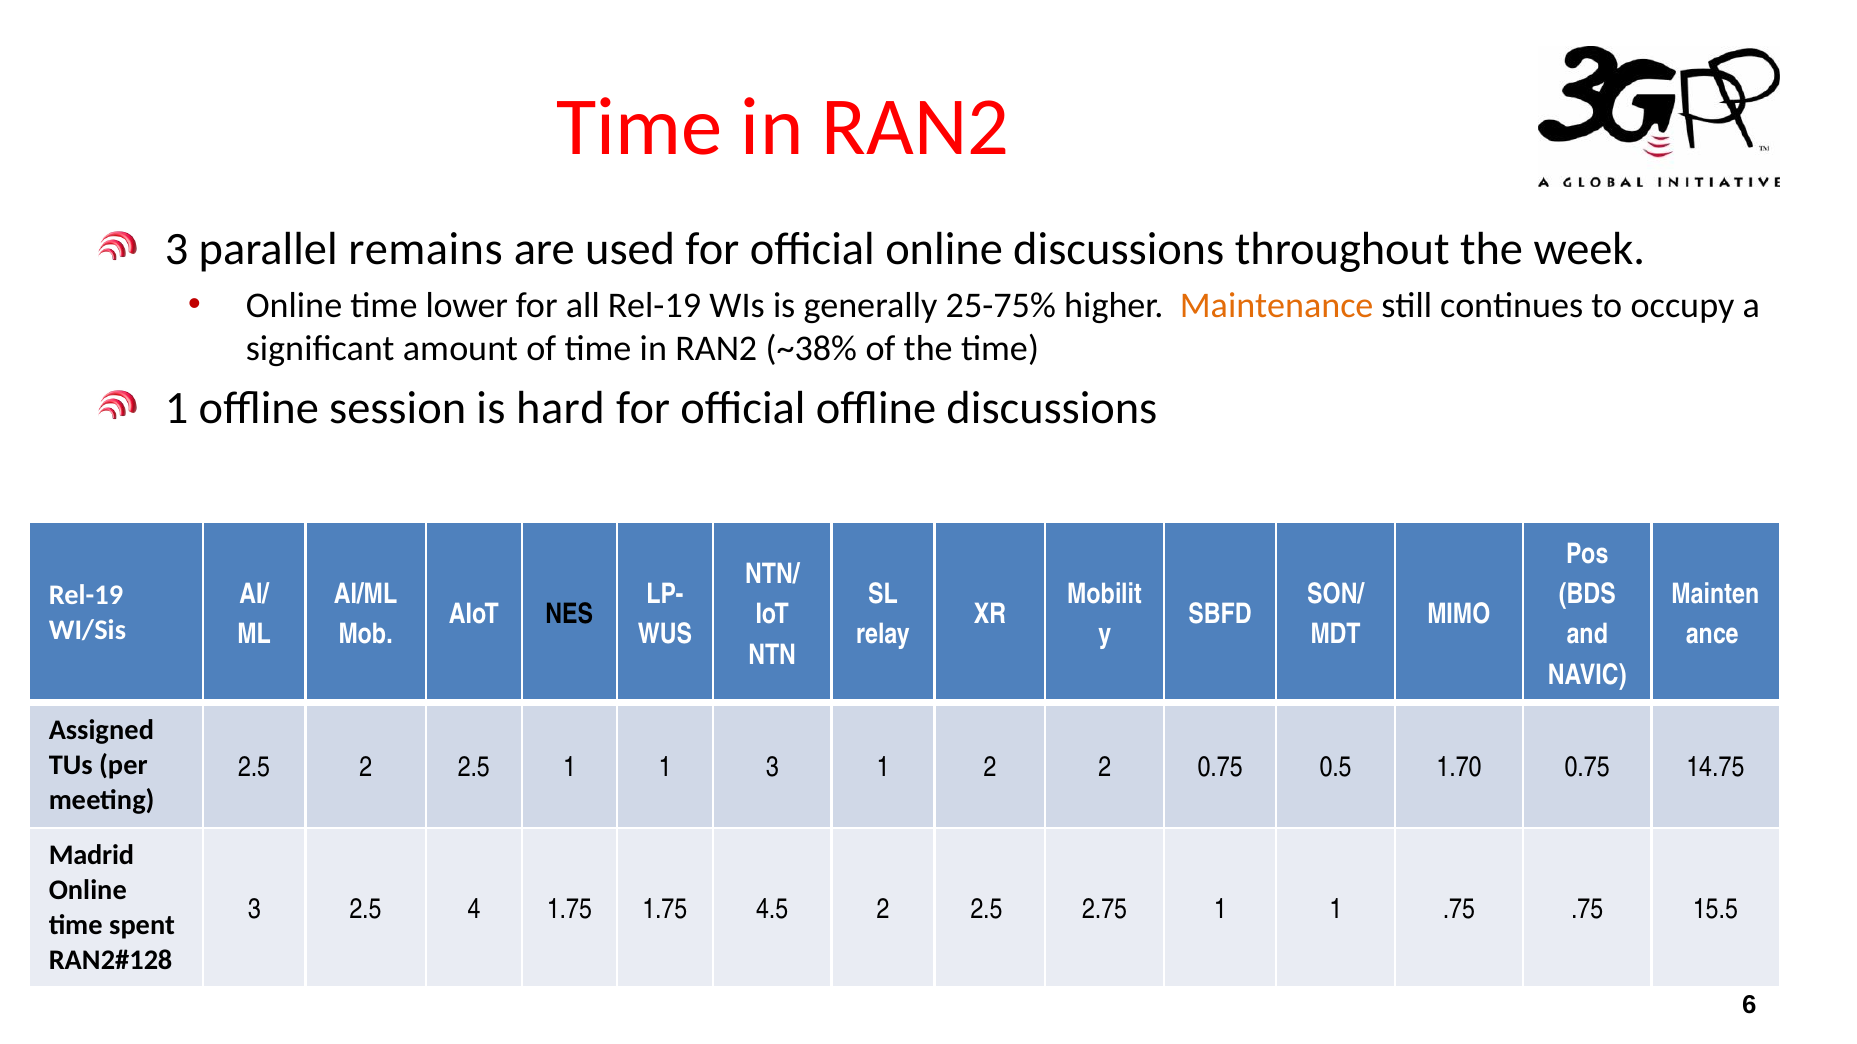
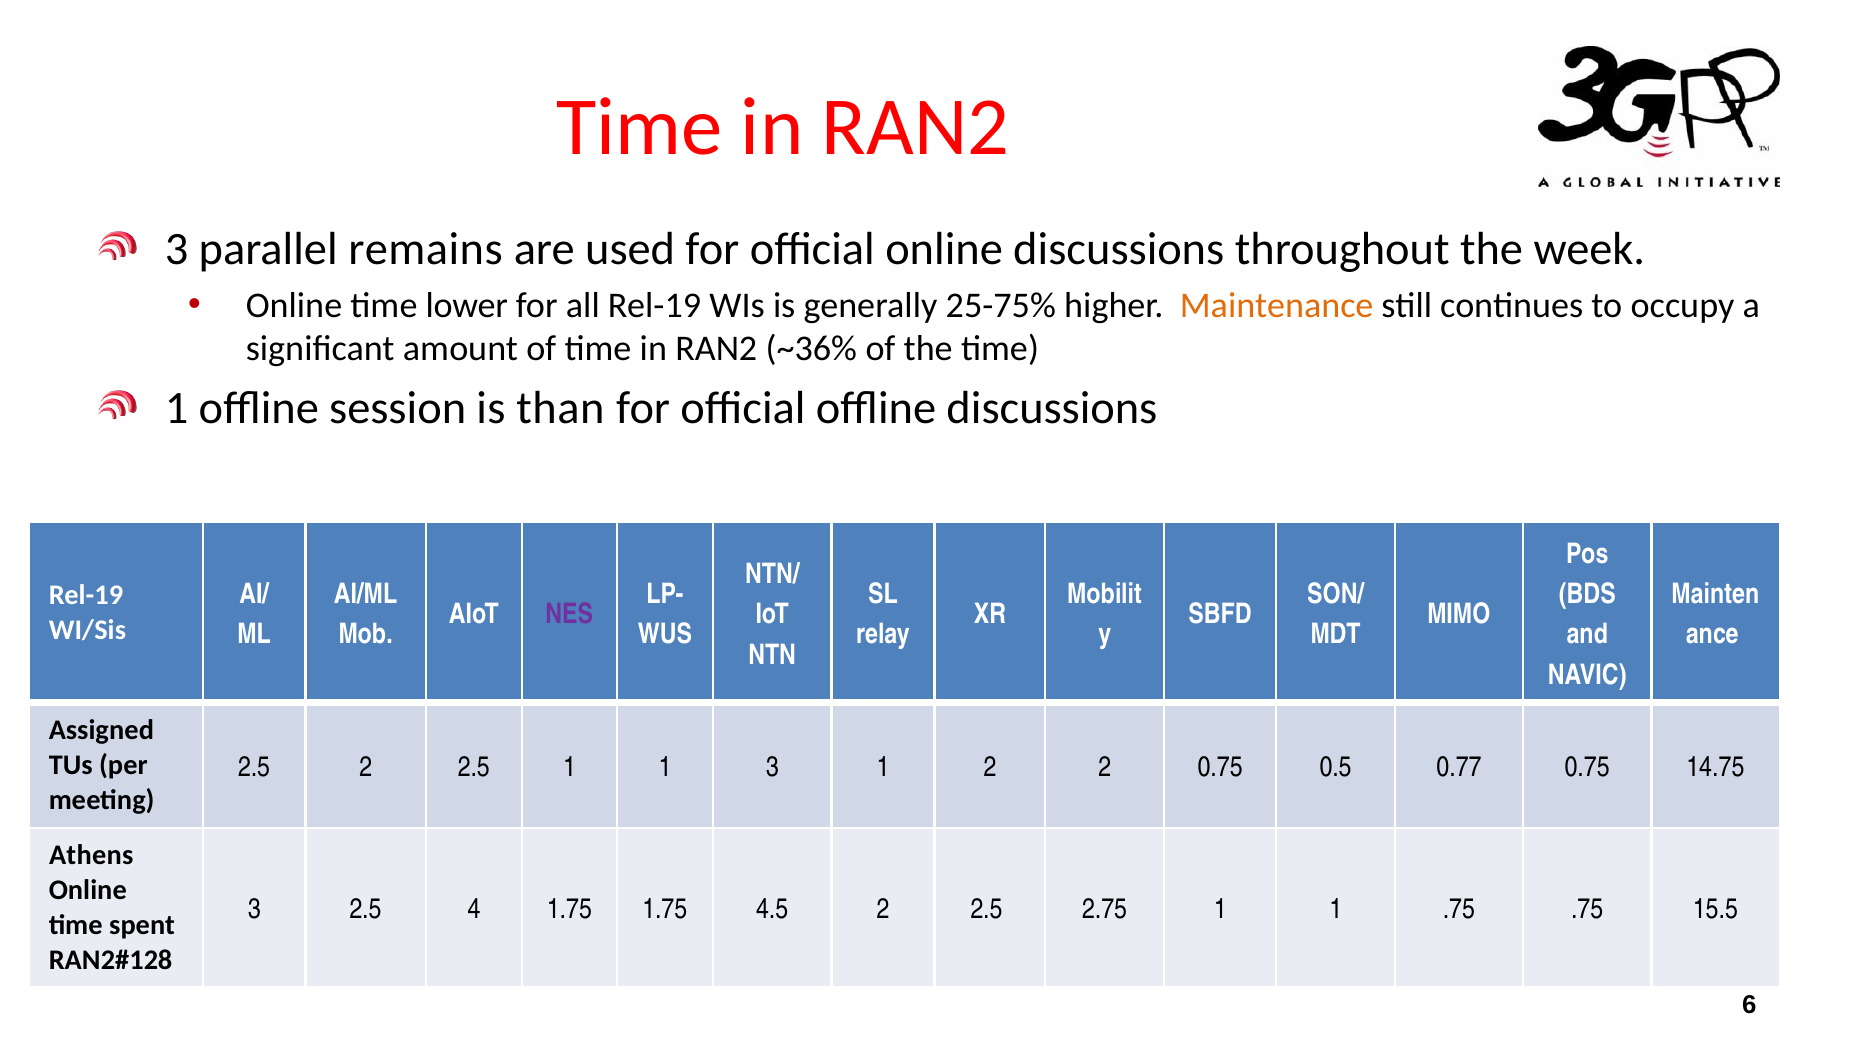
~38%: ~38% -> ~36% (811, 349)
hard: hard -> than (560, 408)
NES colour: black -> purple (569, 615)
1.70: 1.70 -> 0.77 (1459, 768)
Madrid: Madrid -> Athens (91, 856)
